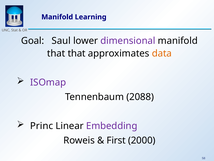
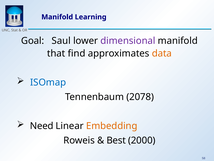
that that: that -> find (77, 53)
ISOmap colour: purple -> blue (48, 82)
2088: 2088 -> 2078 (140, 97)
Princ: Princ -> Need (42, 126)
Embedding colour: purple -> orange (112, 126)
First: First -> Best (116, 140)
